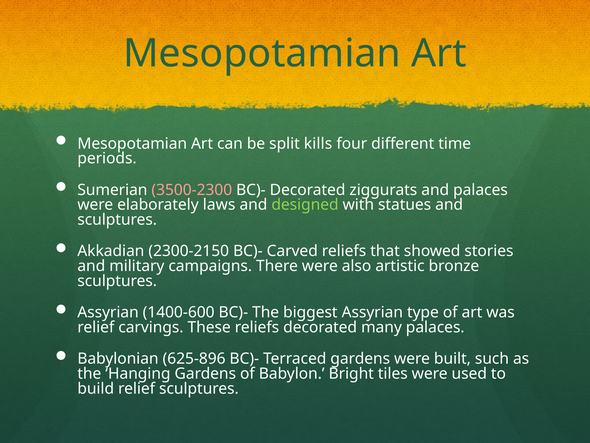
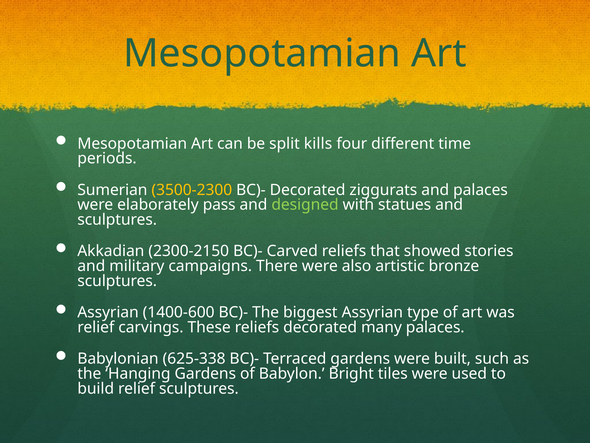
3500-2300 colour: pink -> yellow (192, 190)
laws: laws -> pass (219, 205)
625-896: 625-896 -> 625-338 (194, 358)
